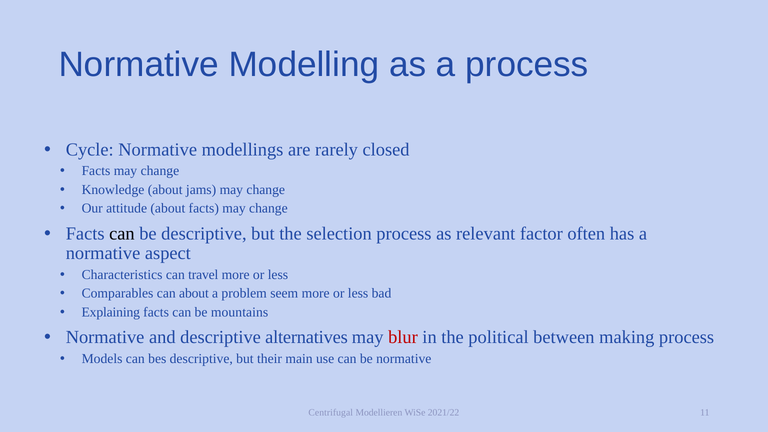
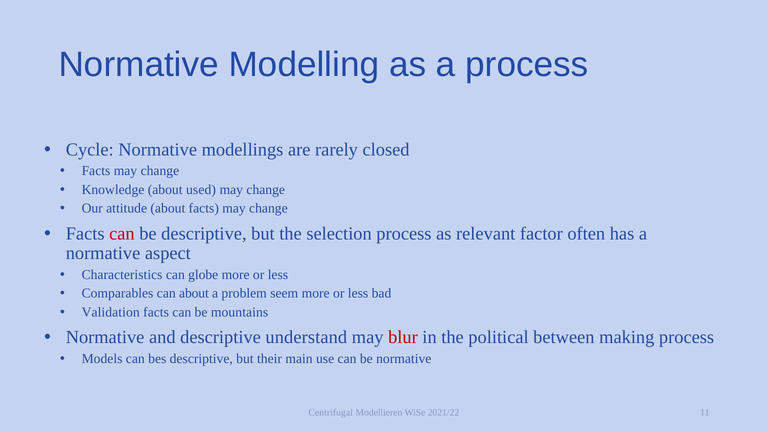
jams: jams -> used (201, 190)
can colour: black -> red (122, 234)
travel: travel -> globe (203, 275)
Explaining: Explaining -> Validation (111, 312)
alternatives: alternatives -> understand (306, 337)
